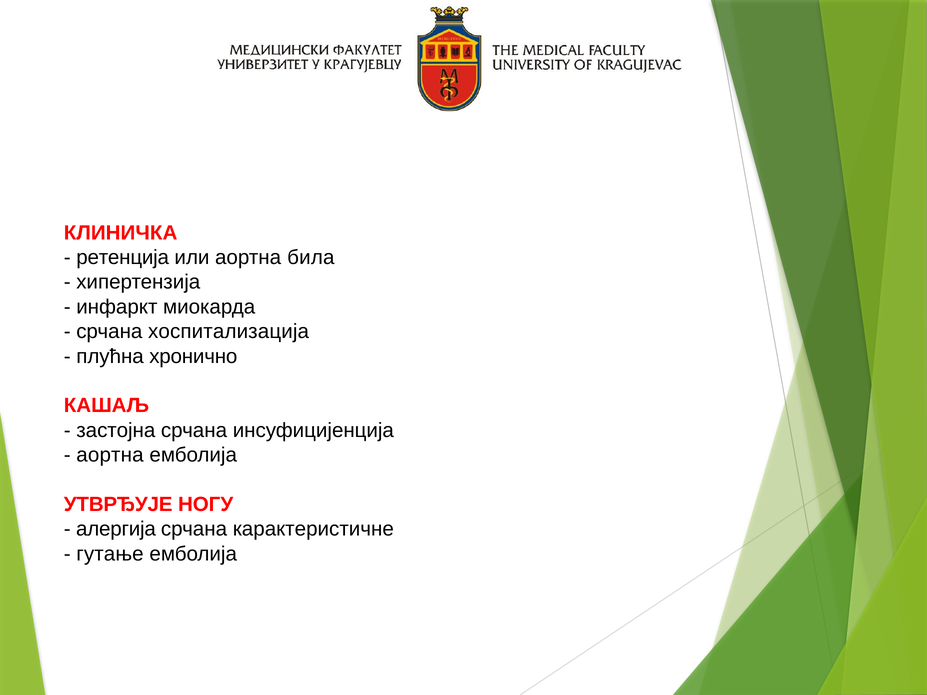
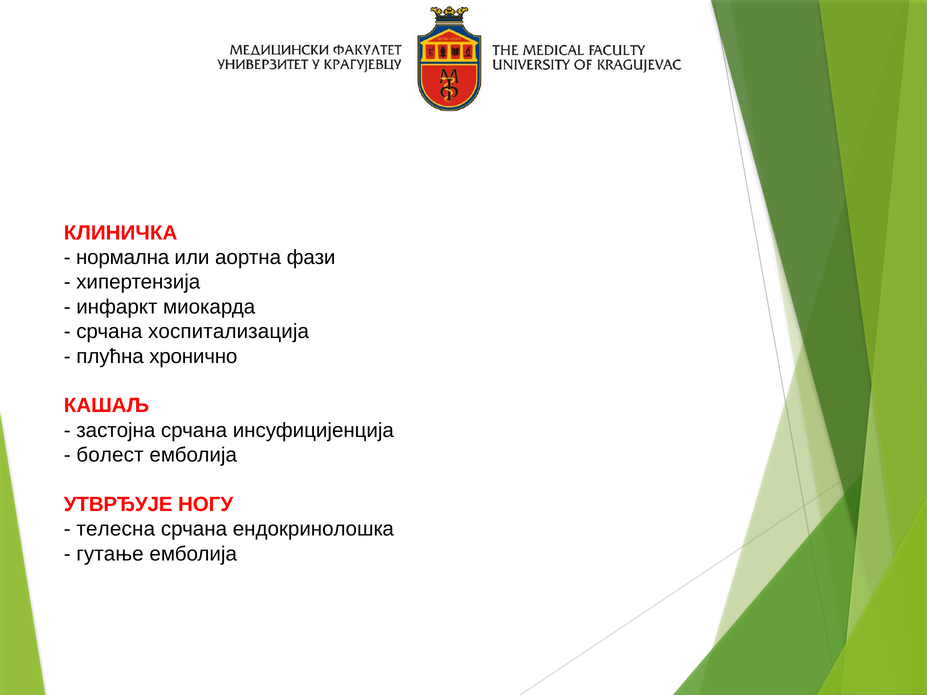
ретенција: ретенција -> нормална (123, 258)
била: била -> фази (311, 258)
аортна: аортна -> болест (110, 455)
алергија: алергија -> телесна (116, 529)
карактеристичне: карактеристичне -> ендокринолошка (313, 529)
